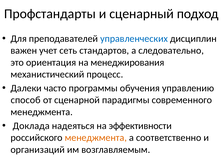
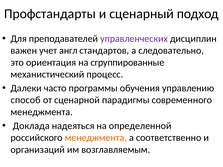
управленческих colour: blue -> purple (134, 39)
сеть: сеть -> англ (68, 51)
менеджирования: менеджирования -> сгруппированные (127, 63)
эффективности: эффективности -> определенной (140, 126)
